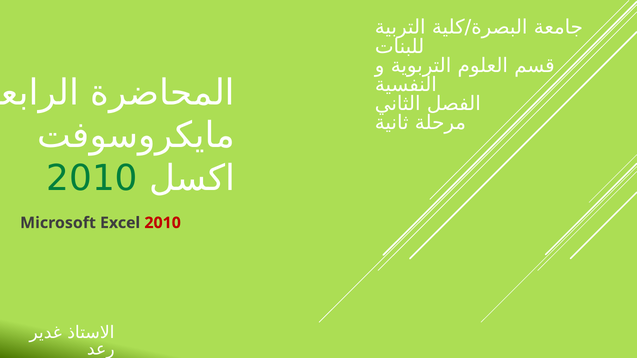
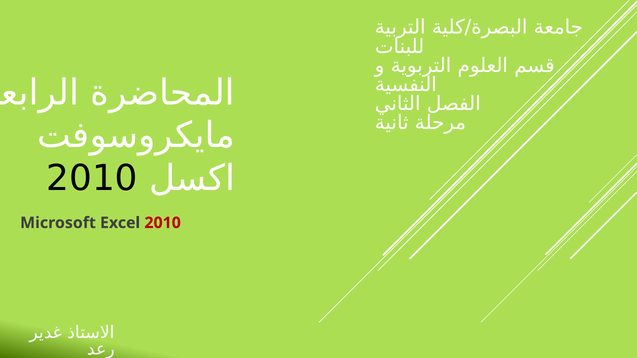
2010 colour: green -> black (92, 179)
